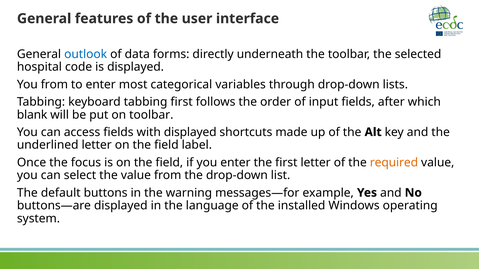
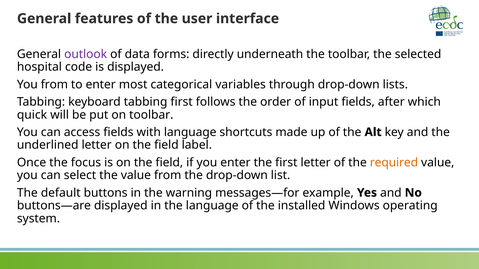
outlook colour: blue -> purple (86, 54)
blank: blank -> quick (32, 115)
with displayed: displayed -> language (190, 132)
